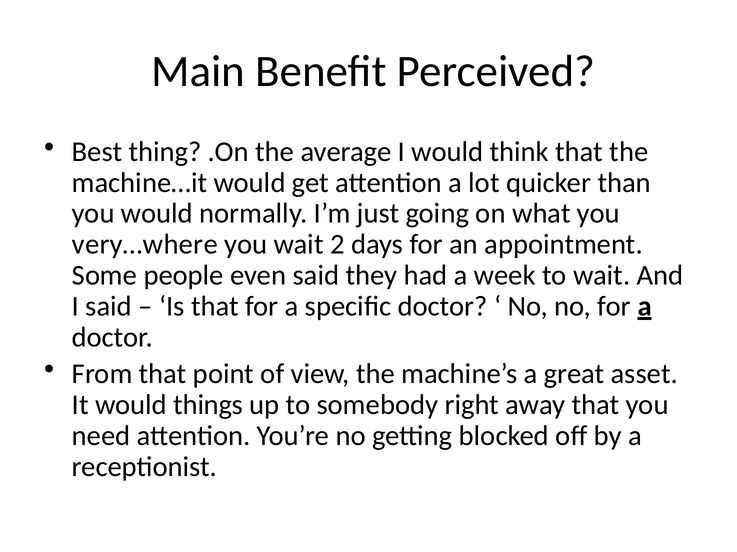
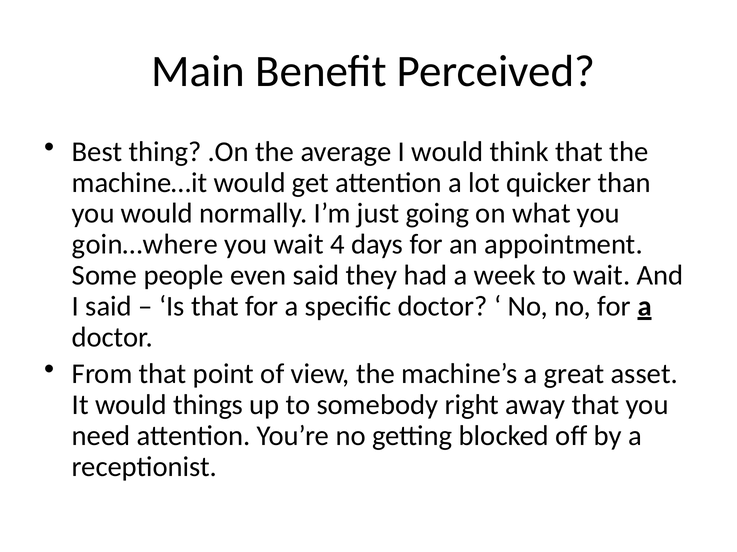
very…where: very…where -> goin…where (145, 245)
2: 2 -> 4 (337, 245)
